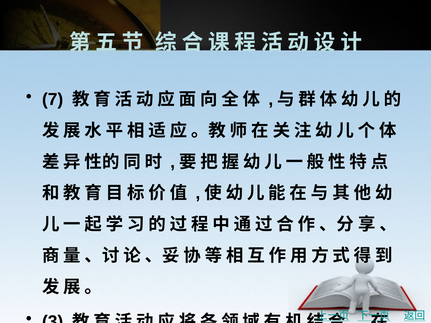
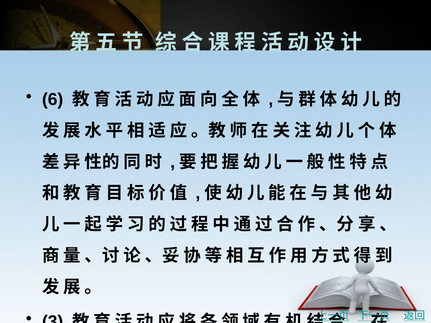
7: 7 -> 6 (53, 100)
